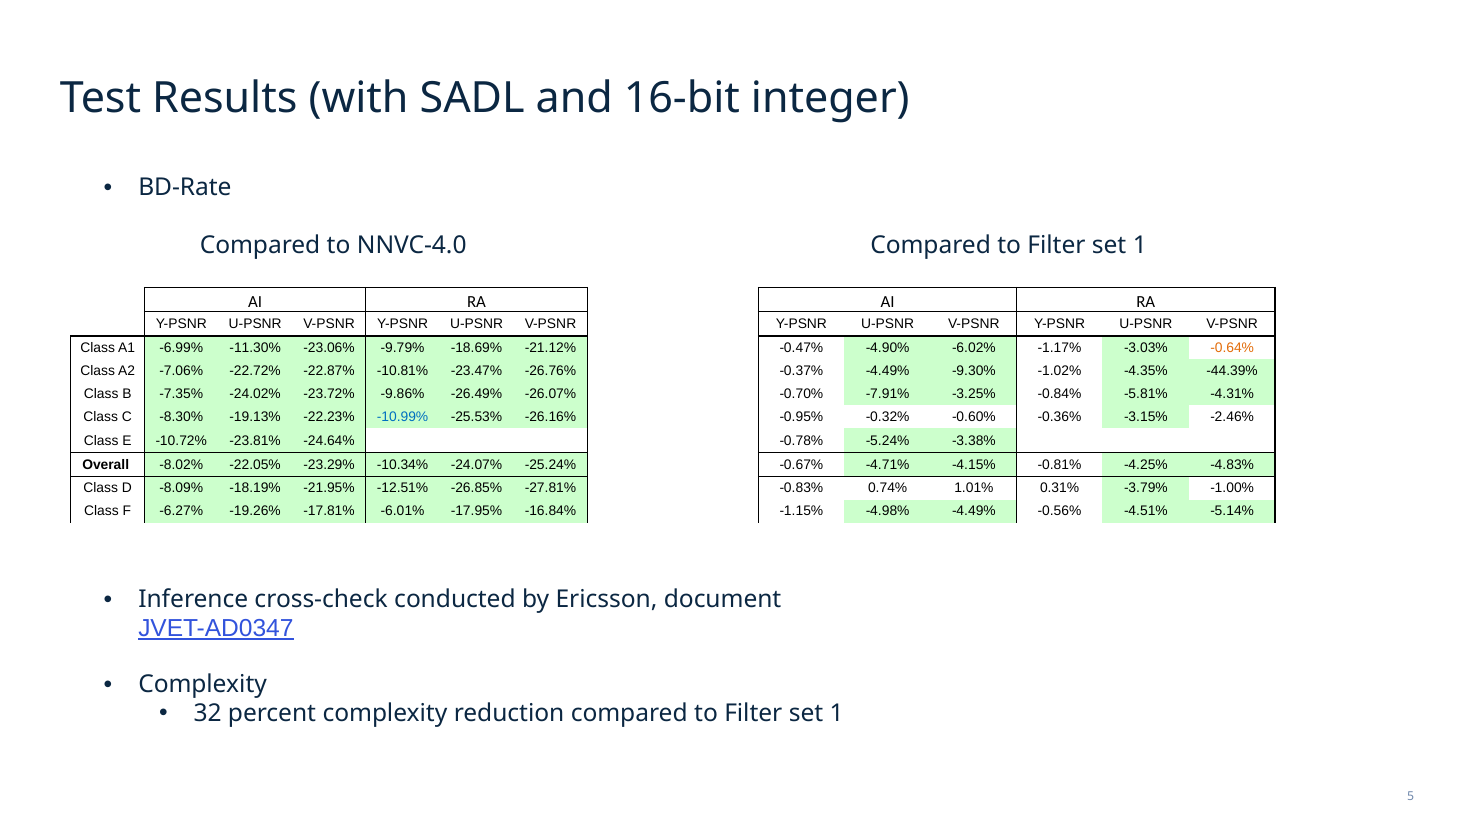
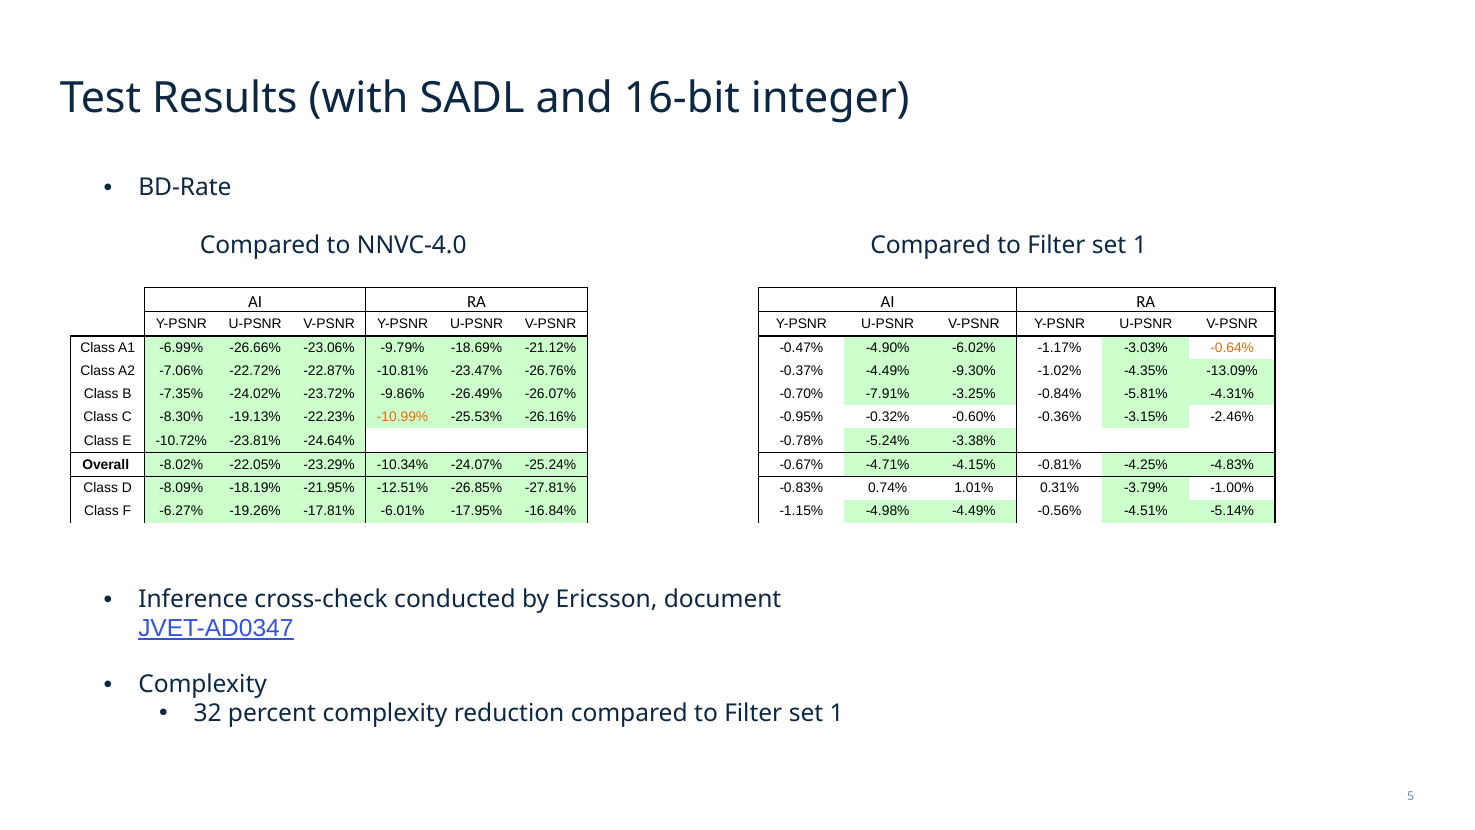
-11.30%: -11.30% -> -26.66% (255, 348)
-44.39%: -44.39% -> -13.09% (1232, 371)
-10.99% colour: blue -> orange (403, 417)
